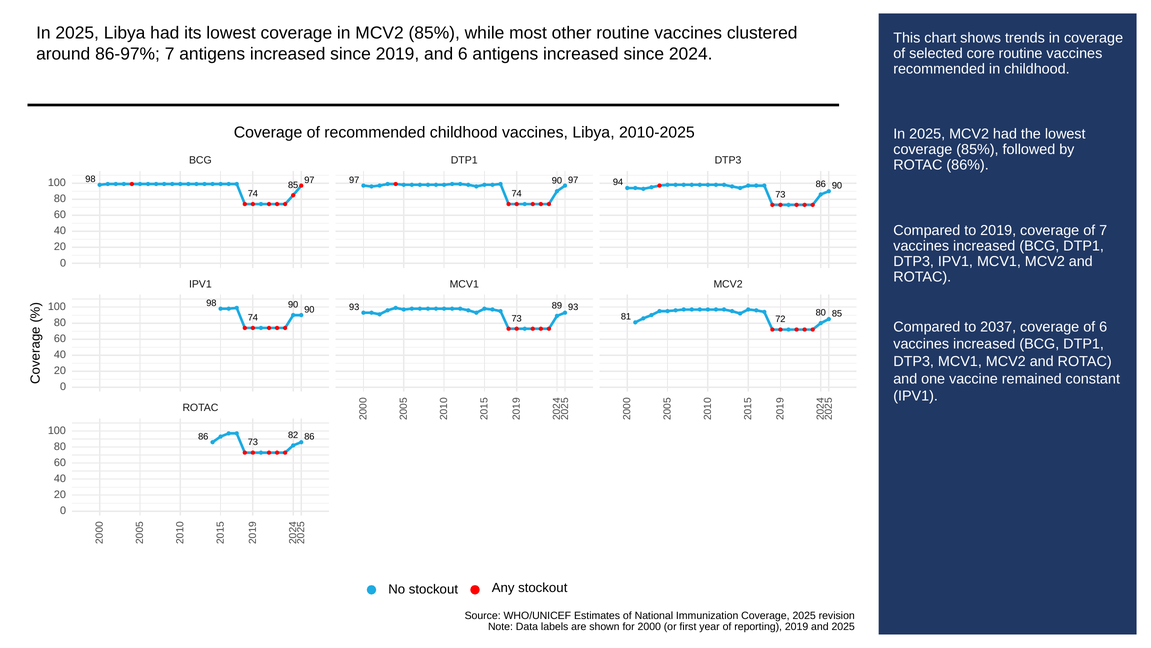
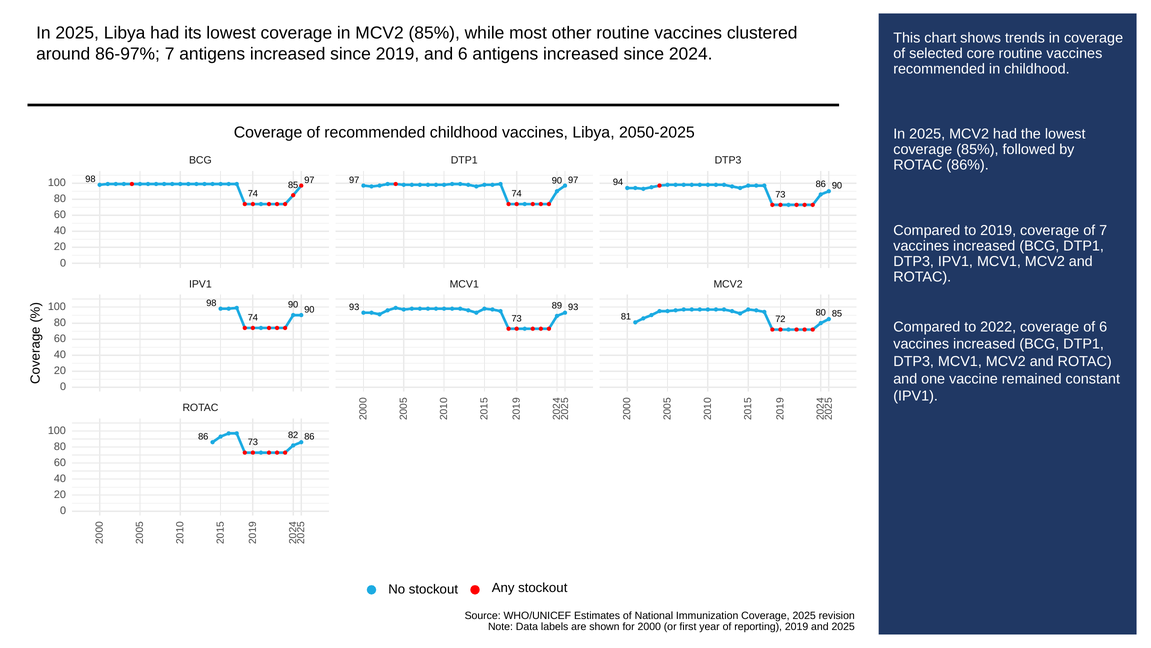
2010-2025: 2010-2025 -> 2050-2025 (657, 133)
2037: 2037 -> 2022 (998, 327)
